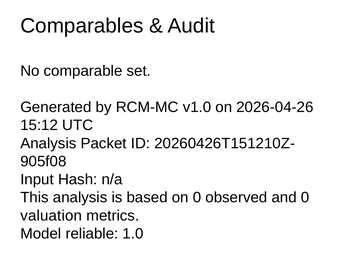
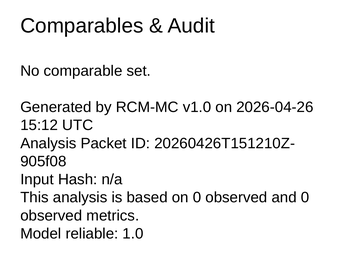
valuation: valuation -> observed (51, 216)
